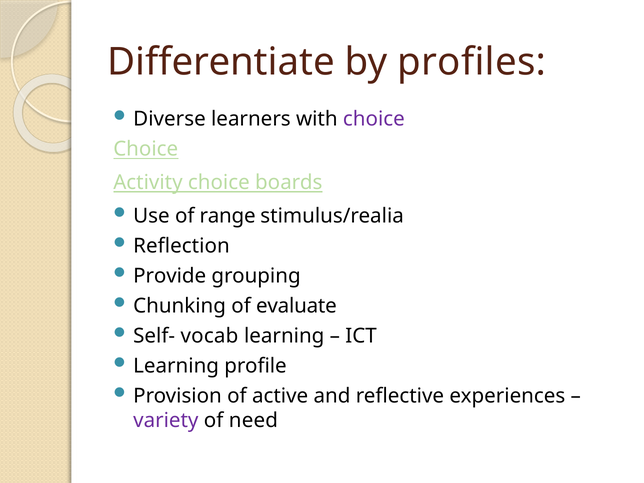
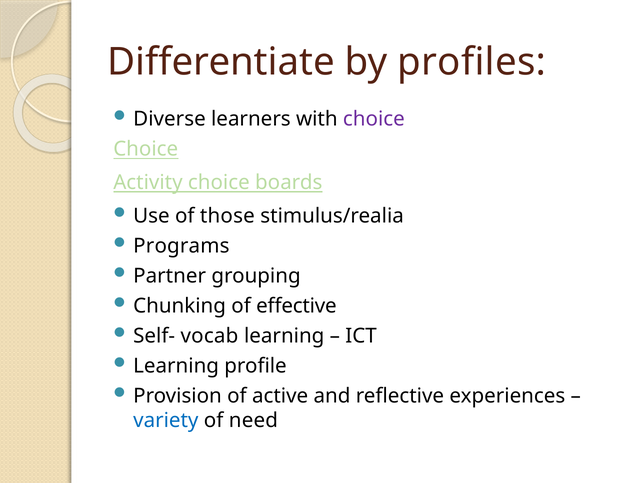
range: range -> those (227, 216)
Reflection: Reflection -> Programs (181, 246)
Provide: Provide -> Partner (170, 276)
evaluate: evaluate -> effective (296, 306)
variety colour: purple -> blue (166, 421)
